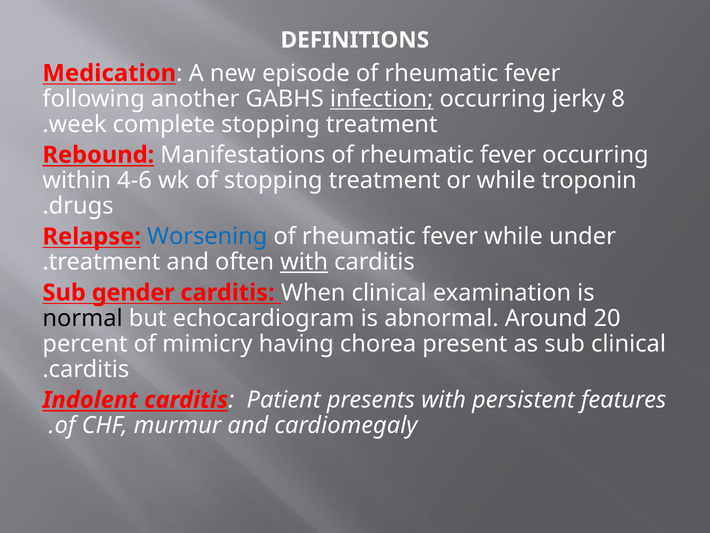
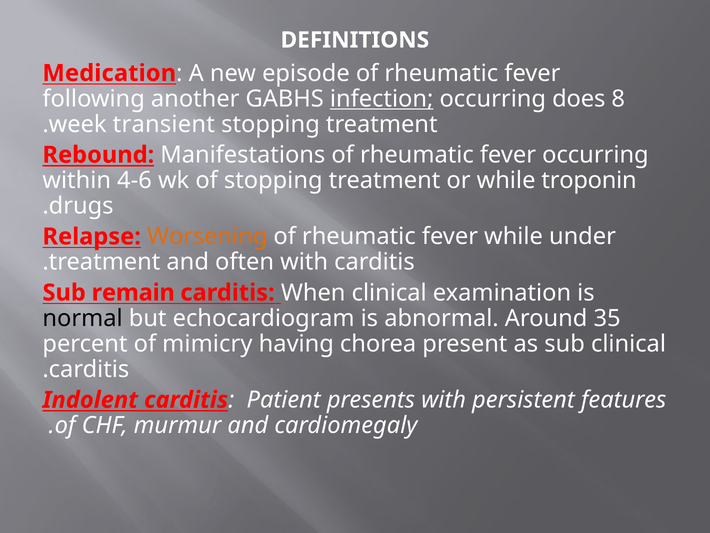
jerky: jerky -> does (579, 99)
complete: complete -> transient (164, 124)
Worsening colour: blue -> orange (207, 236)
with underline: present -> none (304, 262)
gender: gender -> remain (133, 292)
20: 20 -> 35 (607, 318)
